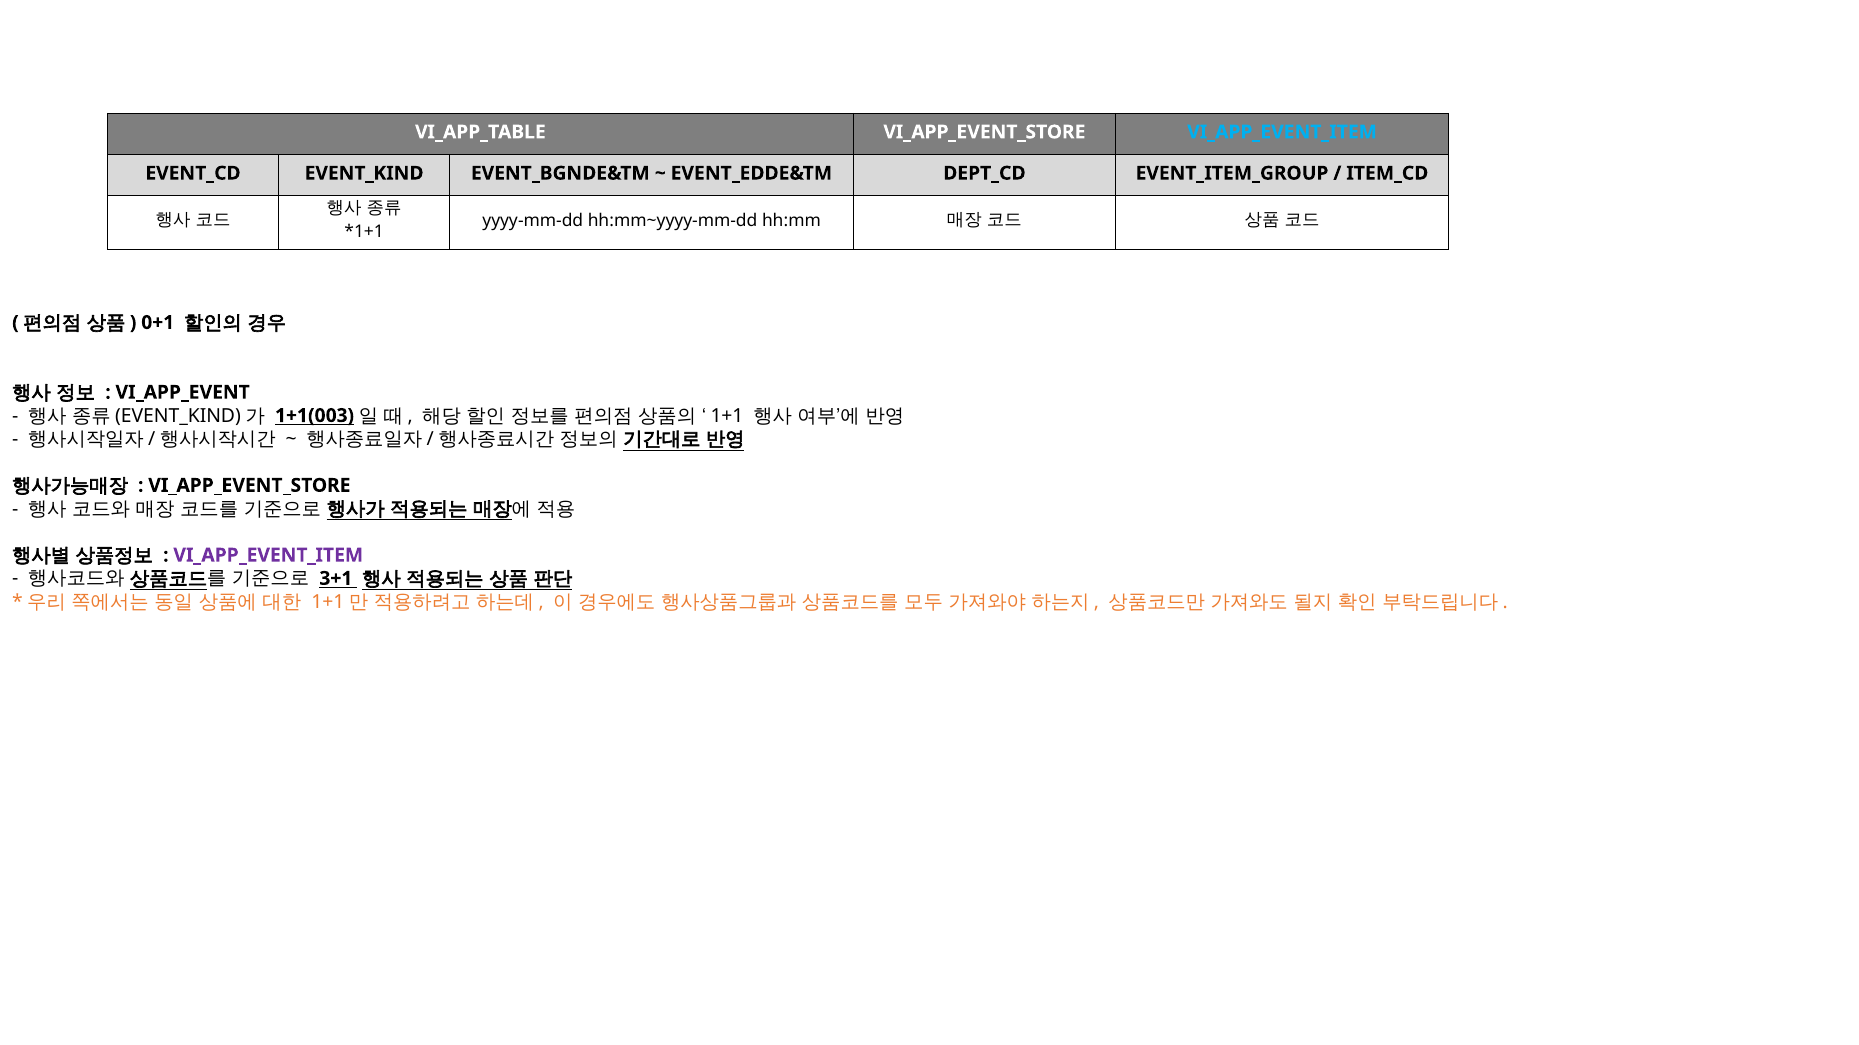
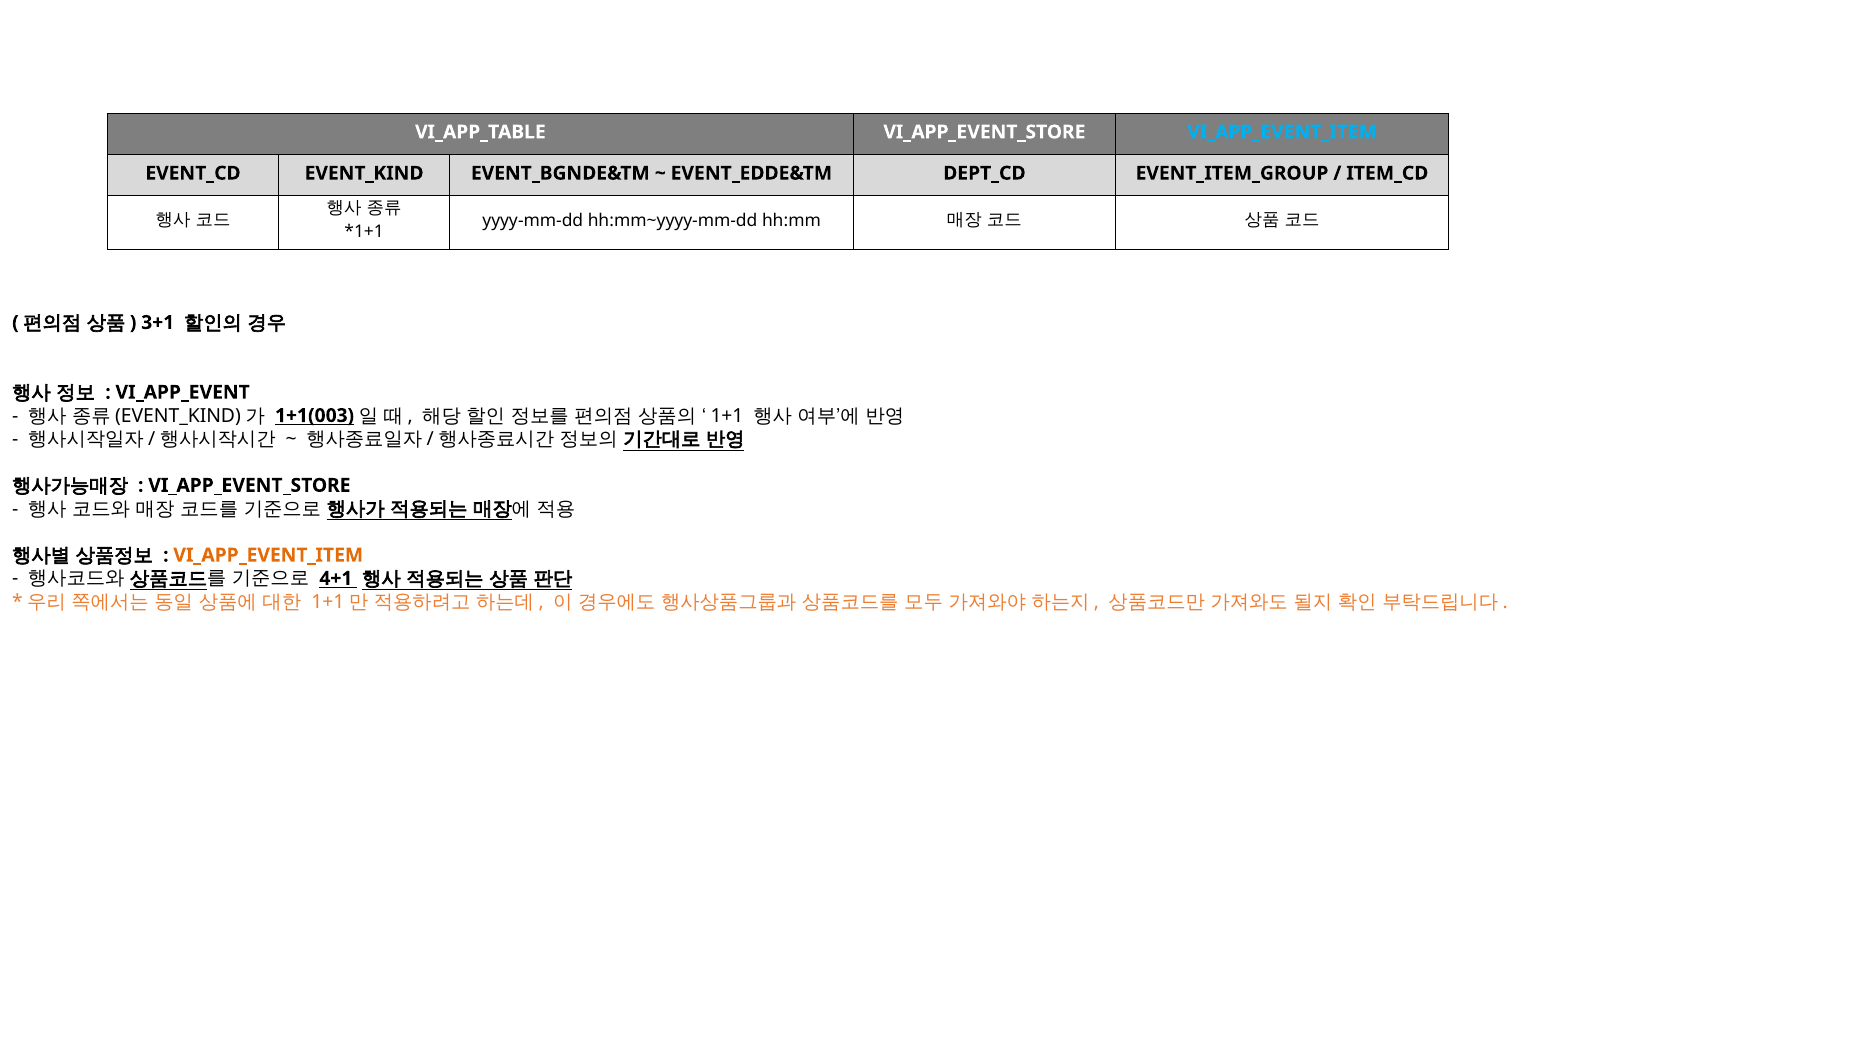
0+1: 0+1 -> 3+1 (158, 323)
VI_APP_EVENT_ITEM colour: purple -> orange (268, 556)
3+1: 3+1 -> 4+1 (336, 579)
